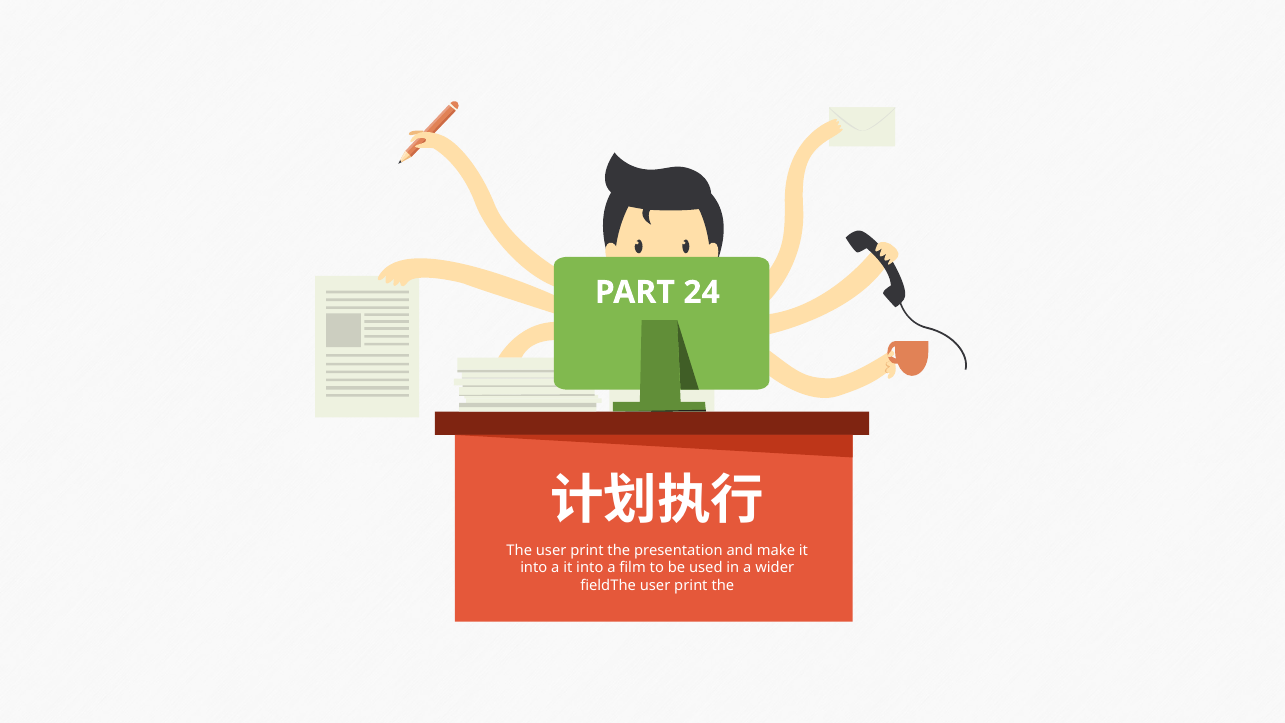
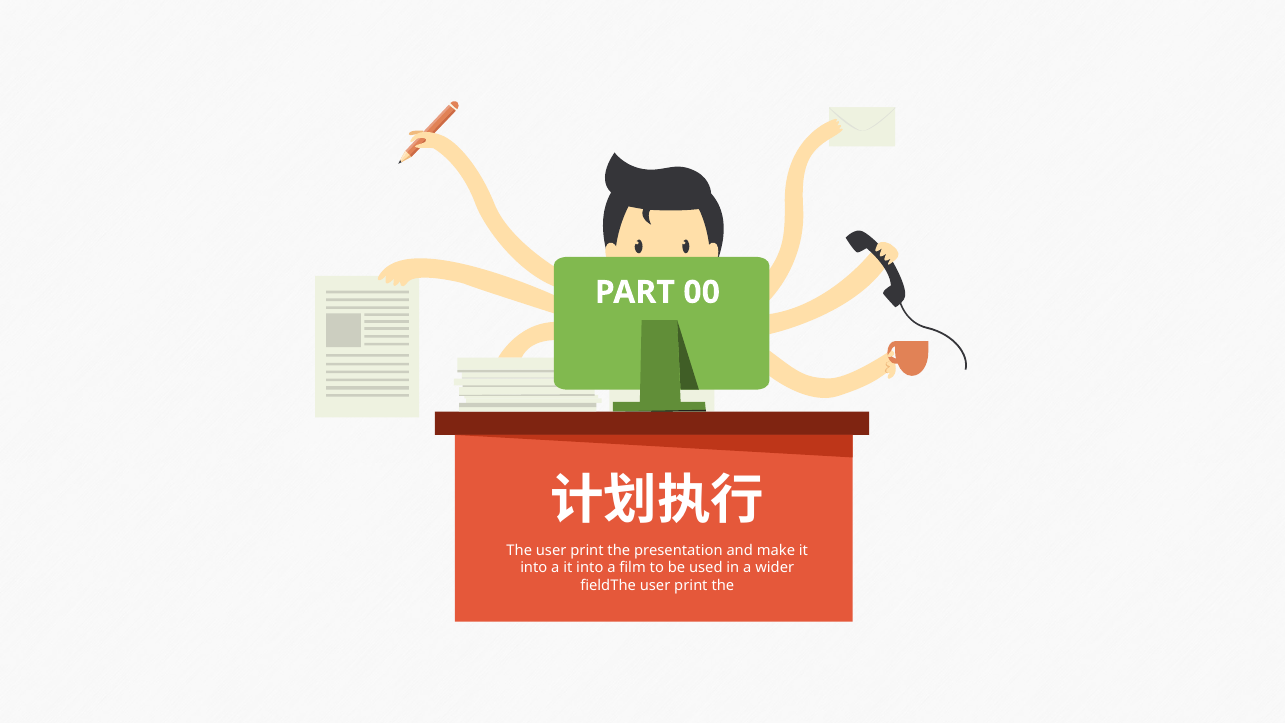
24: 24 -> 00 (702, 292)
